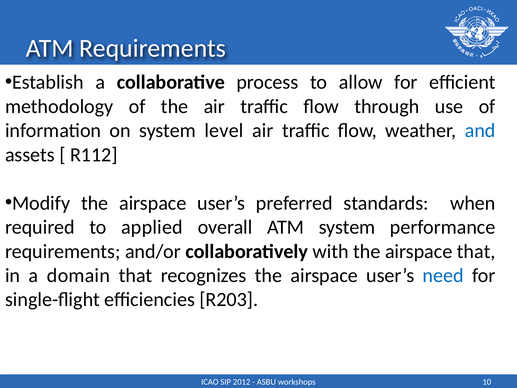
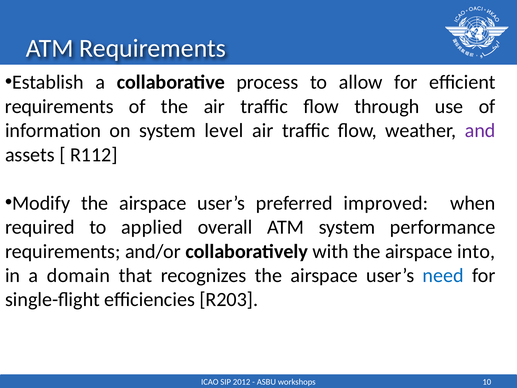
methodology: methodology -> requirements (59, 106)
and colour: blue -> purple (480, 131)
standards: standards -> improved (386, 203)
airspace that: that -> into (476, 251)
